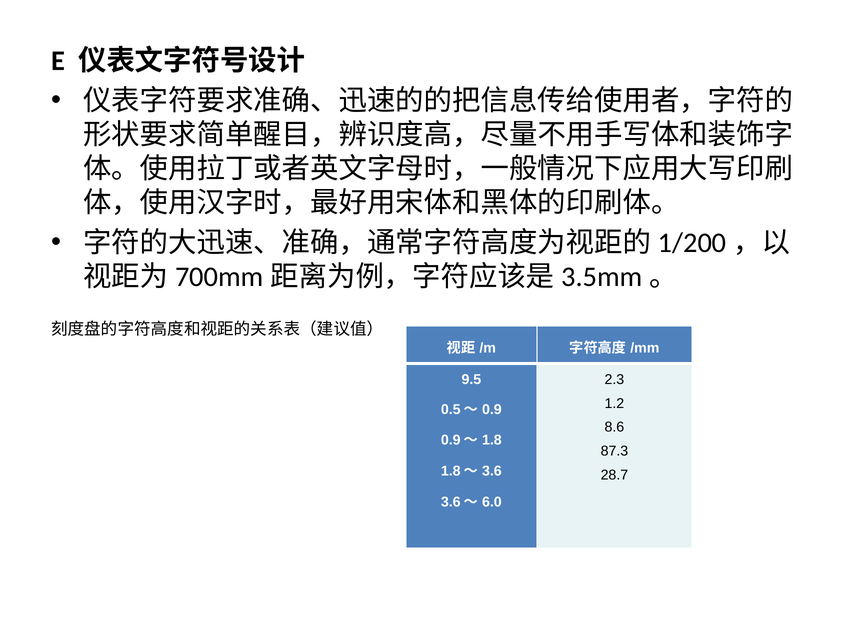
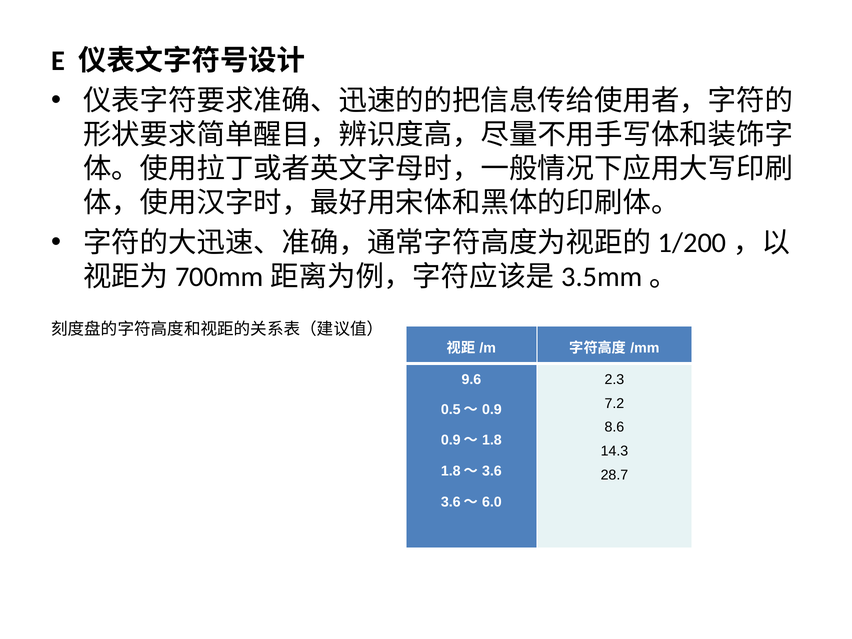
9.5: 9.5 -> 9.6 (471, 380)
1.2: 1.2 -> 7.2 (614, 403)
87.3: 87.3 -> 14.3 (614, 451)
